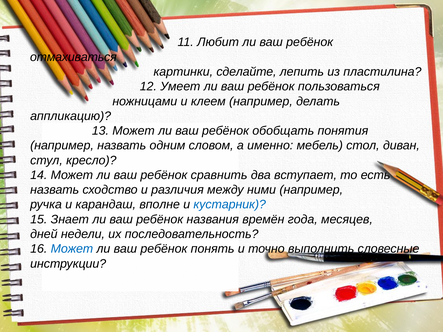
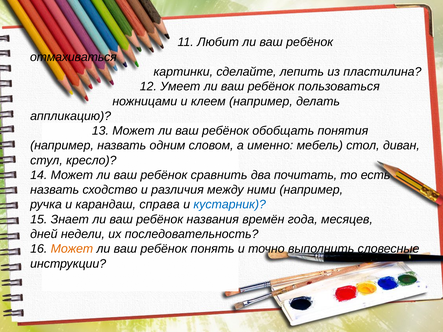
вступает: вступает -> почитать (306, 175)
вполне: вполне -> справа (160, 205)
Может colour: blue -> orange (72, 249)
